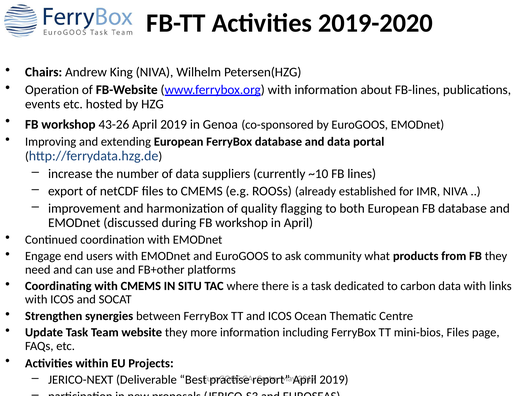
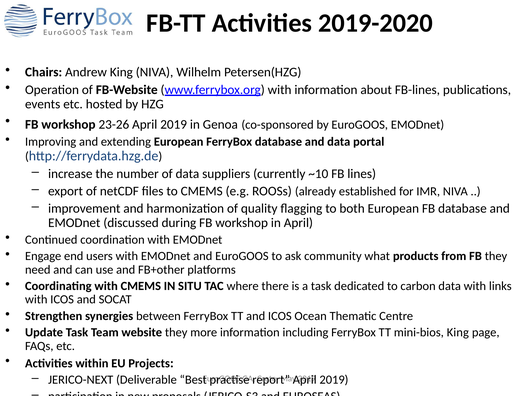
43-26: 43-26 -> 23-26 (114, 124)
mini-bios Files: Files -> King (458, 332)
